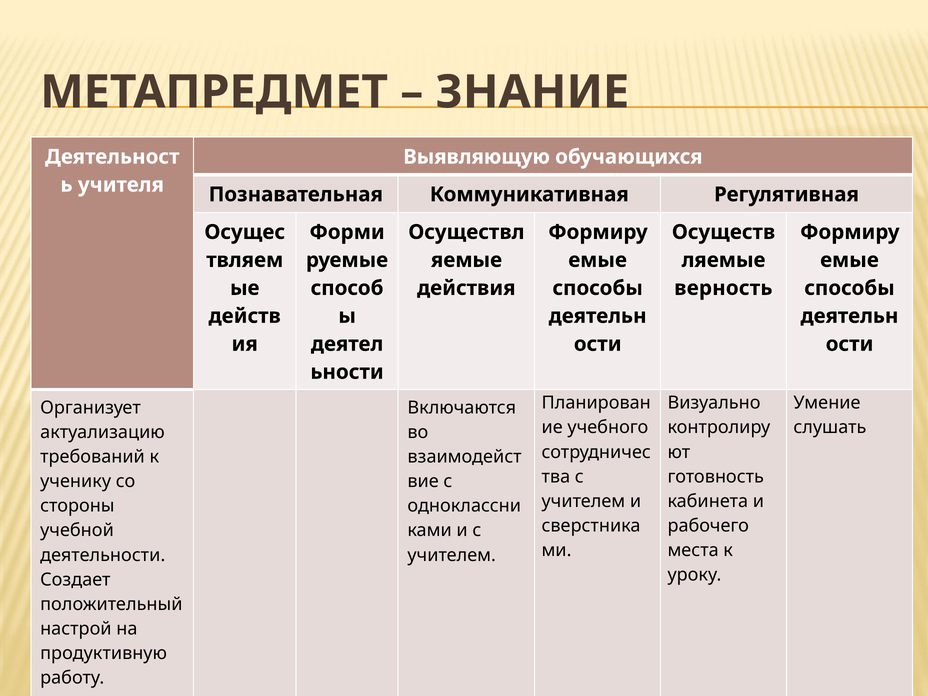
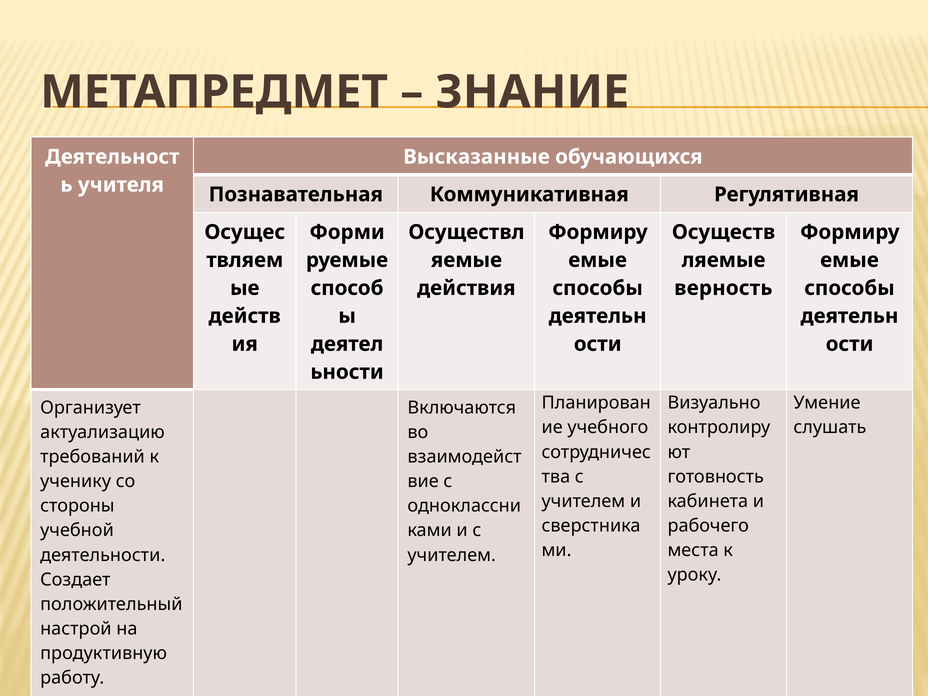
Выявляющую: Выявляющую -> Высказанные (476, 157)
